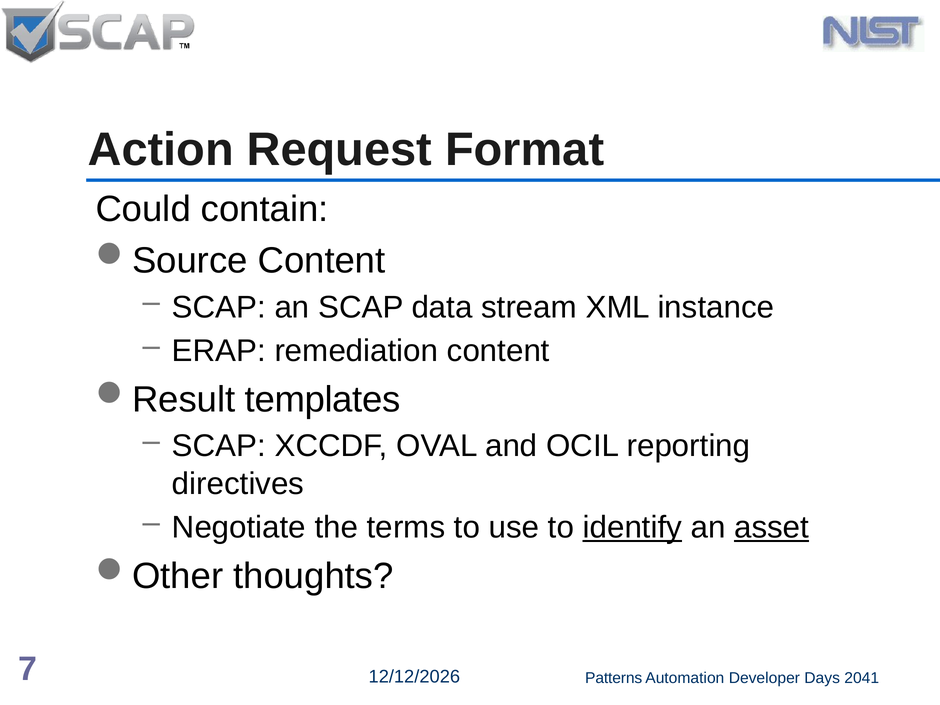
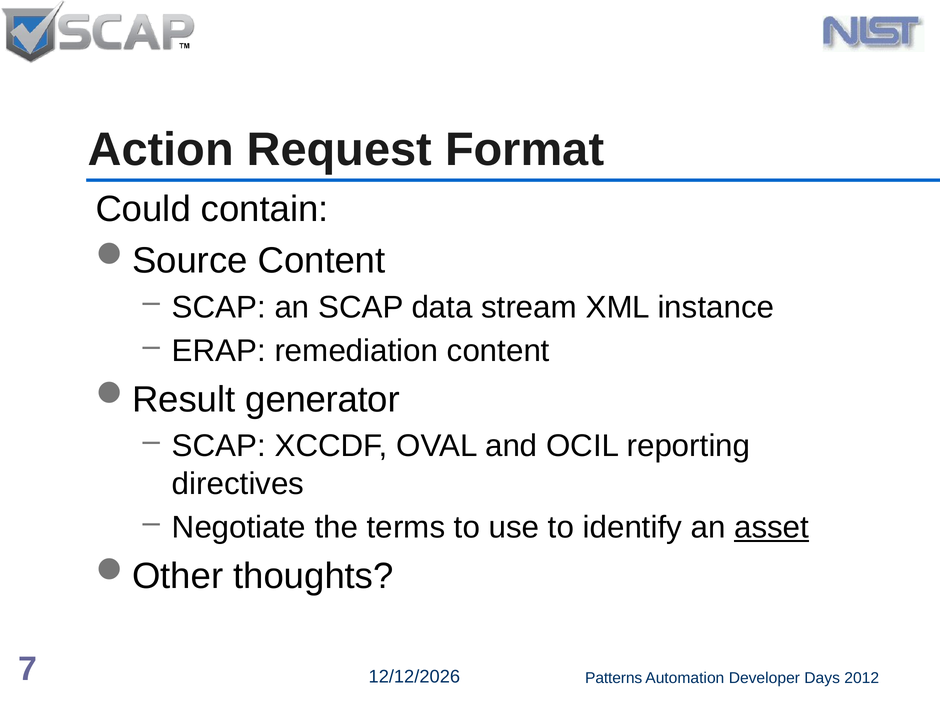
templates: templates -> generator (323, 399)
identify underline: present -> none (632, 528)
2041: 2041 -> 2012 (862, 678)
